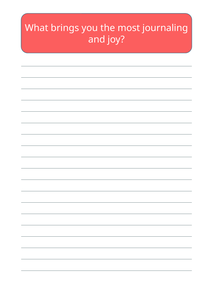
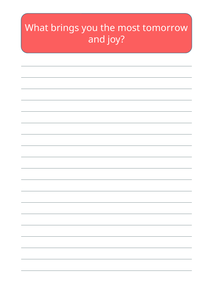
journaling: journaling -> tomorrow (165, 28)
